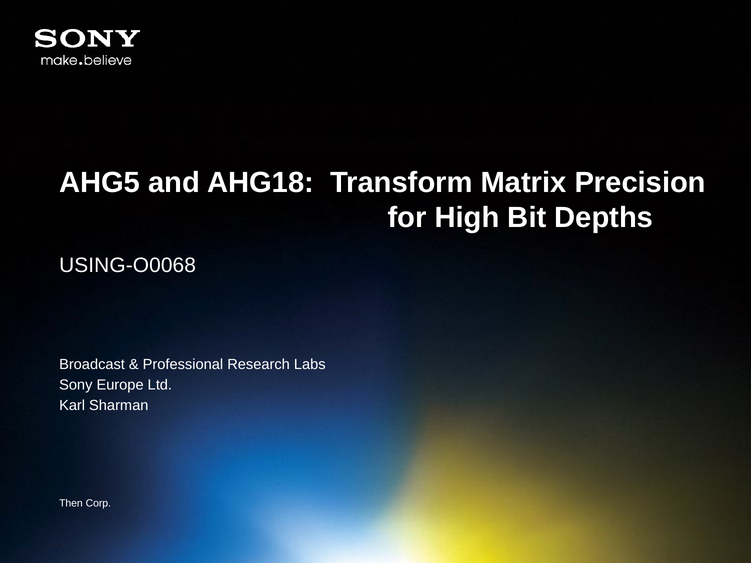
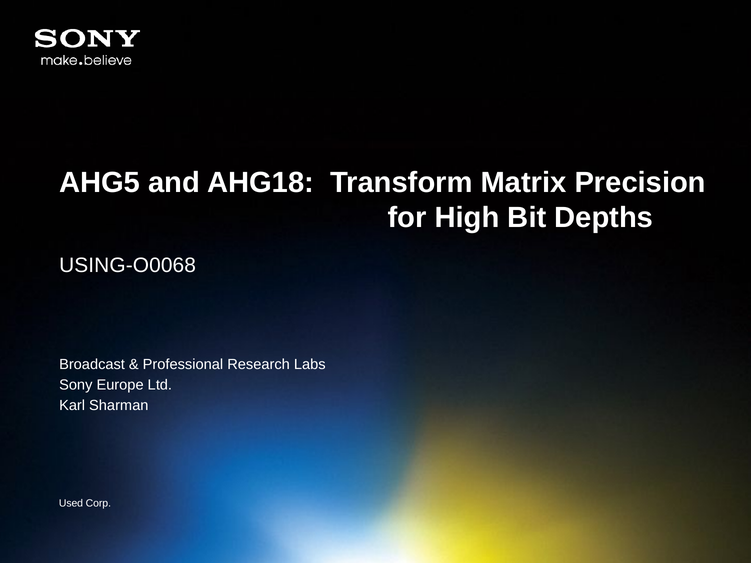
Then: Then -> Used (71, 504)
